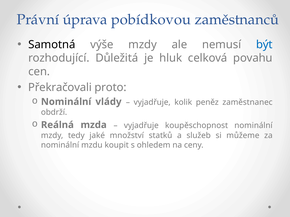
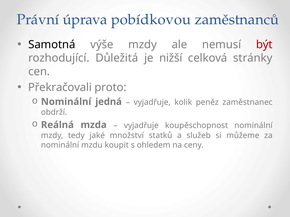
být colour: blue -> red (264, 45)
hluk: hluk -> nižší (171, 58)
povahu: povahu -> stránky (253, 58)
vlády: vlády -> jedná (109, 102)
